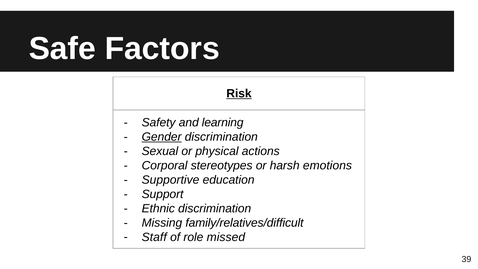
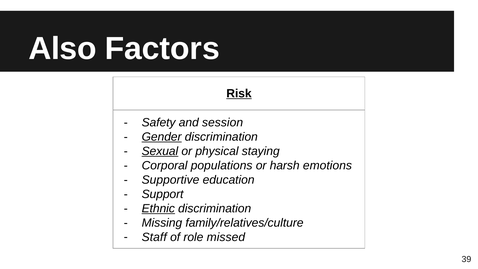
Safe: Safe -> Also (62, 49)
learning: learning -> session (223, 123)
Sexual underline: none -> present (160, 151)
actions: actions -> staying (261, 151)
stereotypes: stereotypes -> populations (222, 165)
Ethnic underline: none -> present (158, 208)
family/relatives/difficult: family/relatives/difficult -> family/relatives/culture (244, 223)
